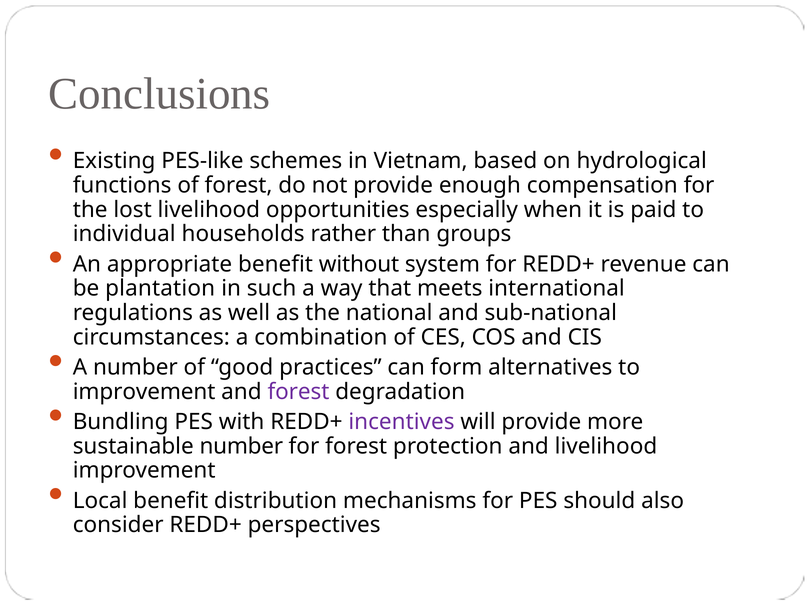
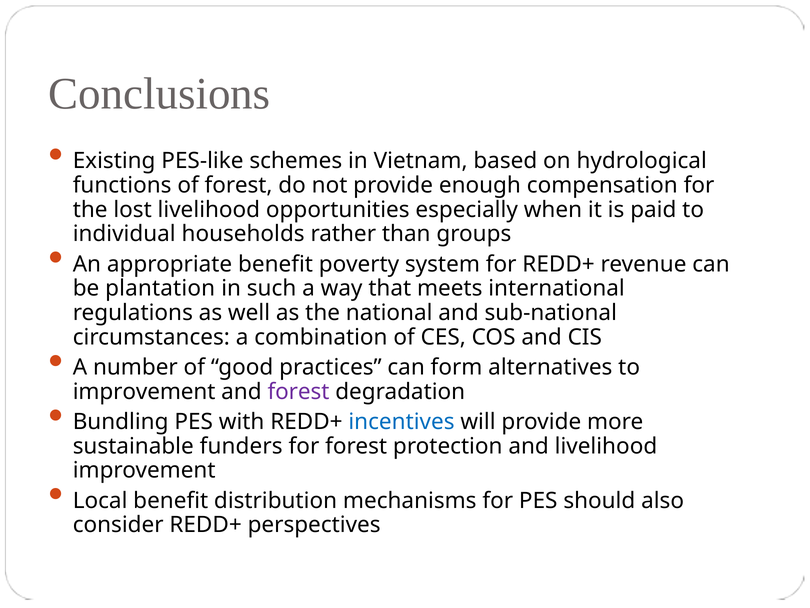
without: without -> poverty (359, 264)
incentives colour: purple -> blue (401, 421)
sustainable number: number -> funders (241, 446)
